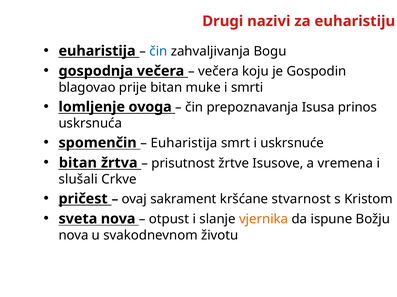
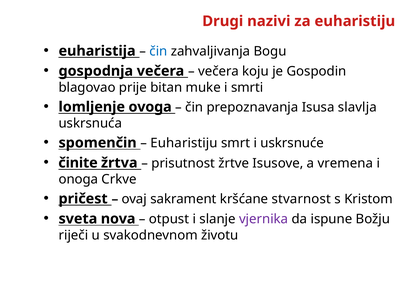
prinos: prinos -> slavlja (357, 108)
Euharistija: Euharistija -> Euharistiju (184, 143)
bitan: bitan -> činite (78, 163)
slušali: slušali -> onoga (78, 180)
vjernika colour: orange -> purple (264, 220)
nova: nova -> riječi (73, 236)
